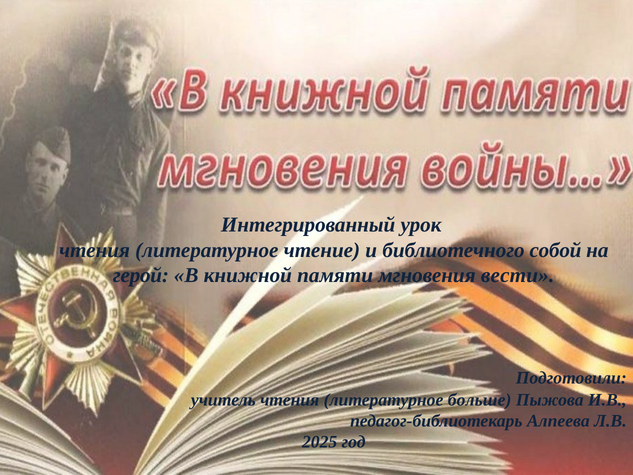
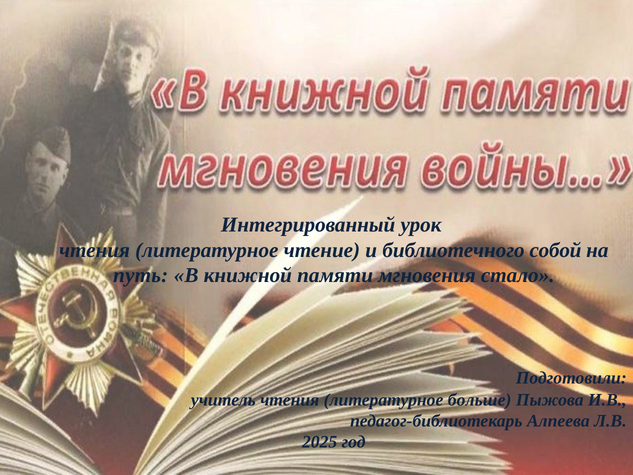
герой: герой -> путь (141, 275)
вести: вести -> стало (518, 275)
